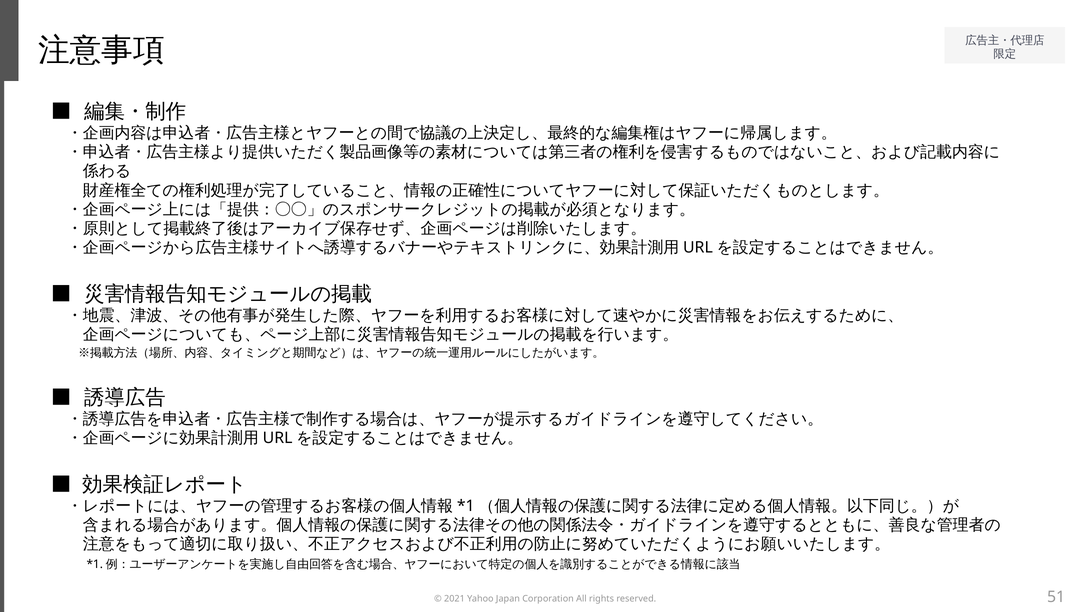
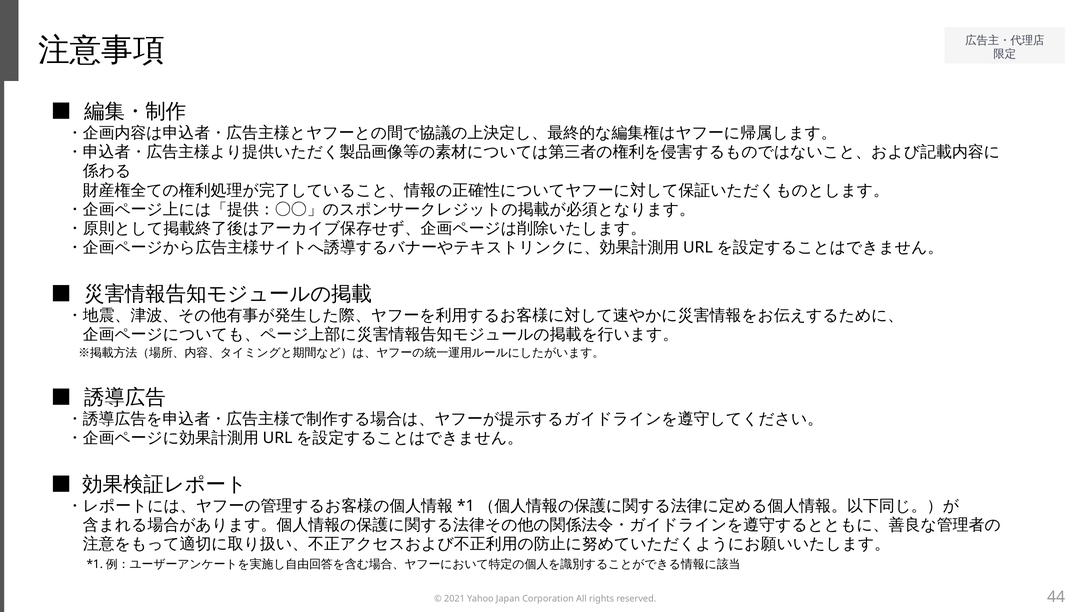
51: 51 -> 44 (1056, 597)
